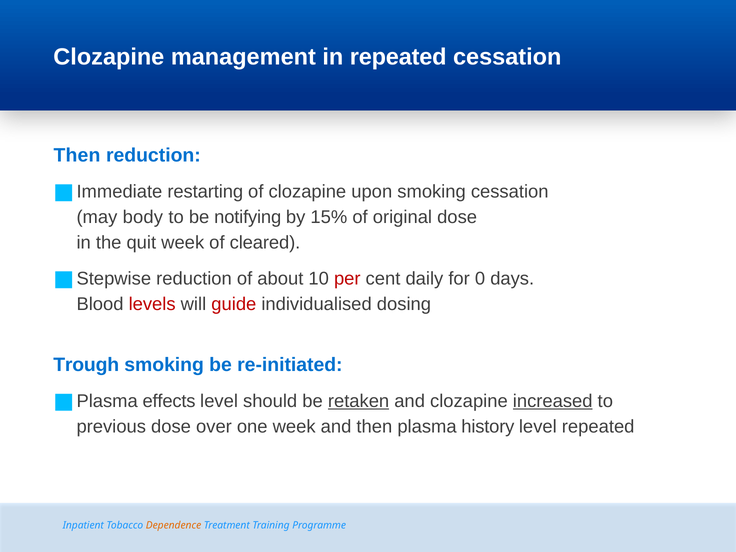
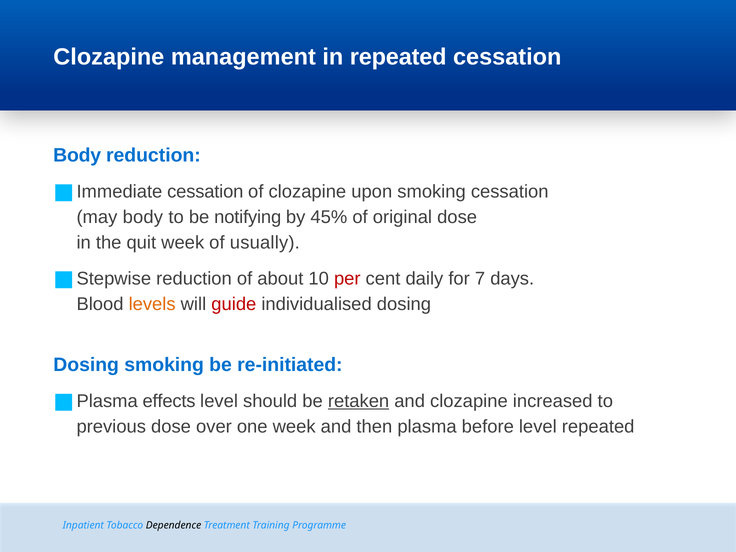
Then: Then -> Body (77, 155)
restarting: restarting -> cessation (205, 192)
15%: 15% -> 45% (329, 217)
cleared: cleared -> usually (265, 243)
0: 0 -> 7 (480, 279)
levels colour: red -> orange (152, 304)
Trough: Trough -> Dosing (86, 365)
increased underline: present -> none (553, 401)
history: history -> before (488, 427)
Dependence colour: orange -> black (174, 525)
